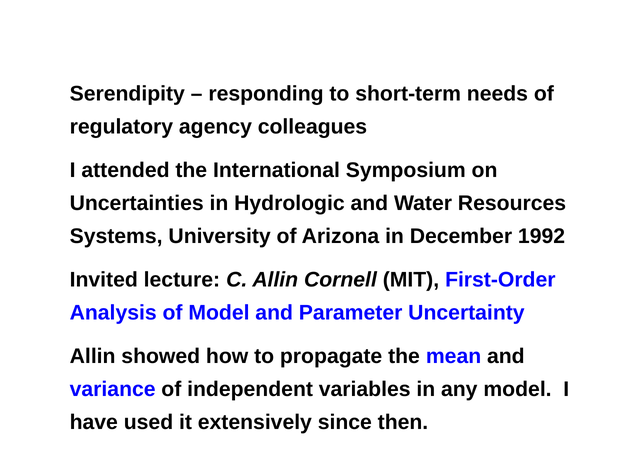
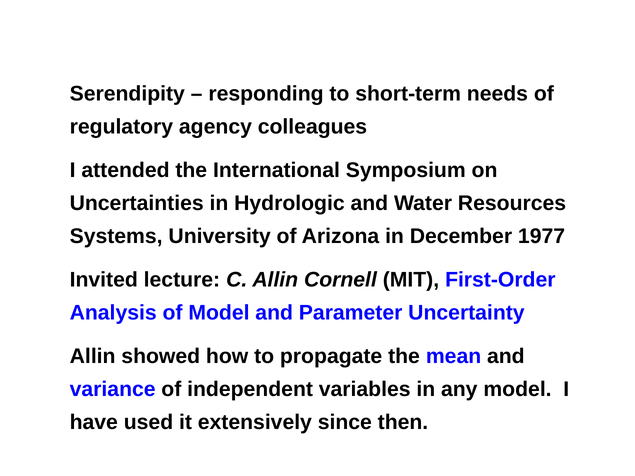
1992: 1992 -> 1977 (542, 236)
